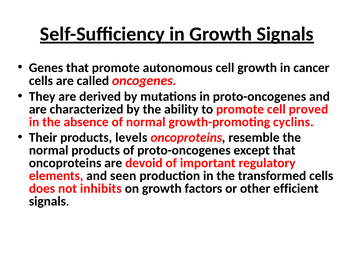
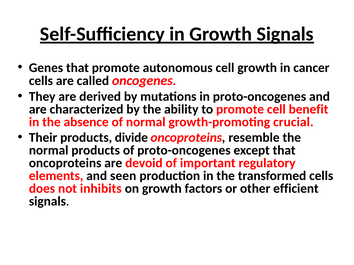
proved: proved -> benefit (309, 109)
cyclins: cyclins -> crucial (293, 122)
levels: levels -> divide (131, 138)
